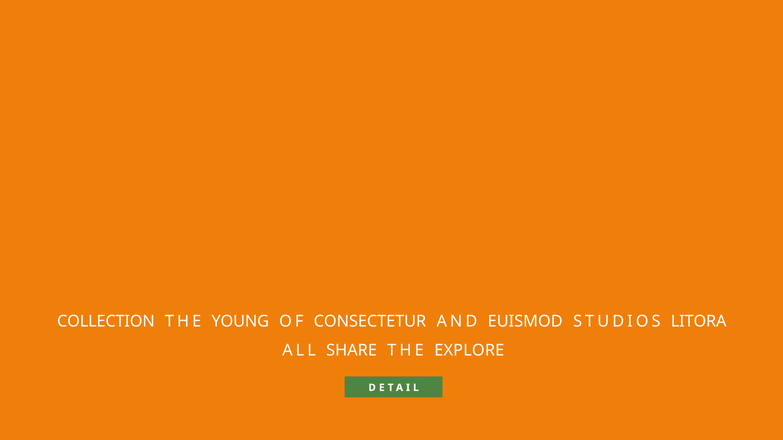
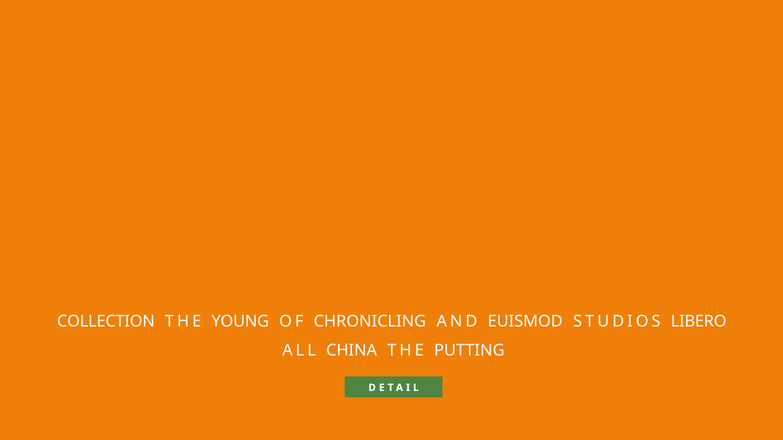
CONSECTETUR: CONSECTETUR -> CHRONICLING (370, 322)
LITORA: LITORA -> LIBERO (699, 322)
SHARE: SHARE -> CHINA (352, 351)
EXPLORE: EXPLORE -> PUTTING (469, 351)
